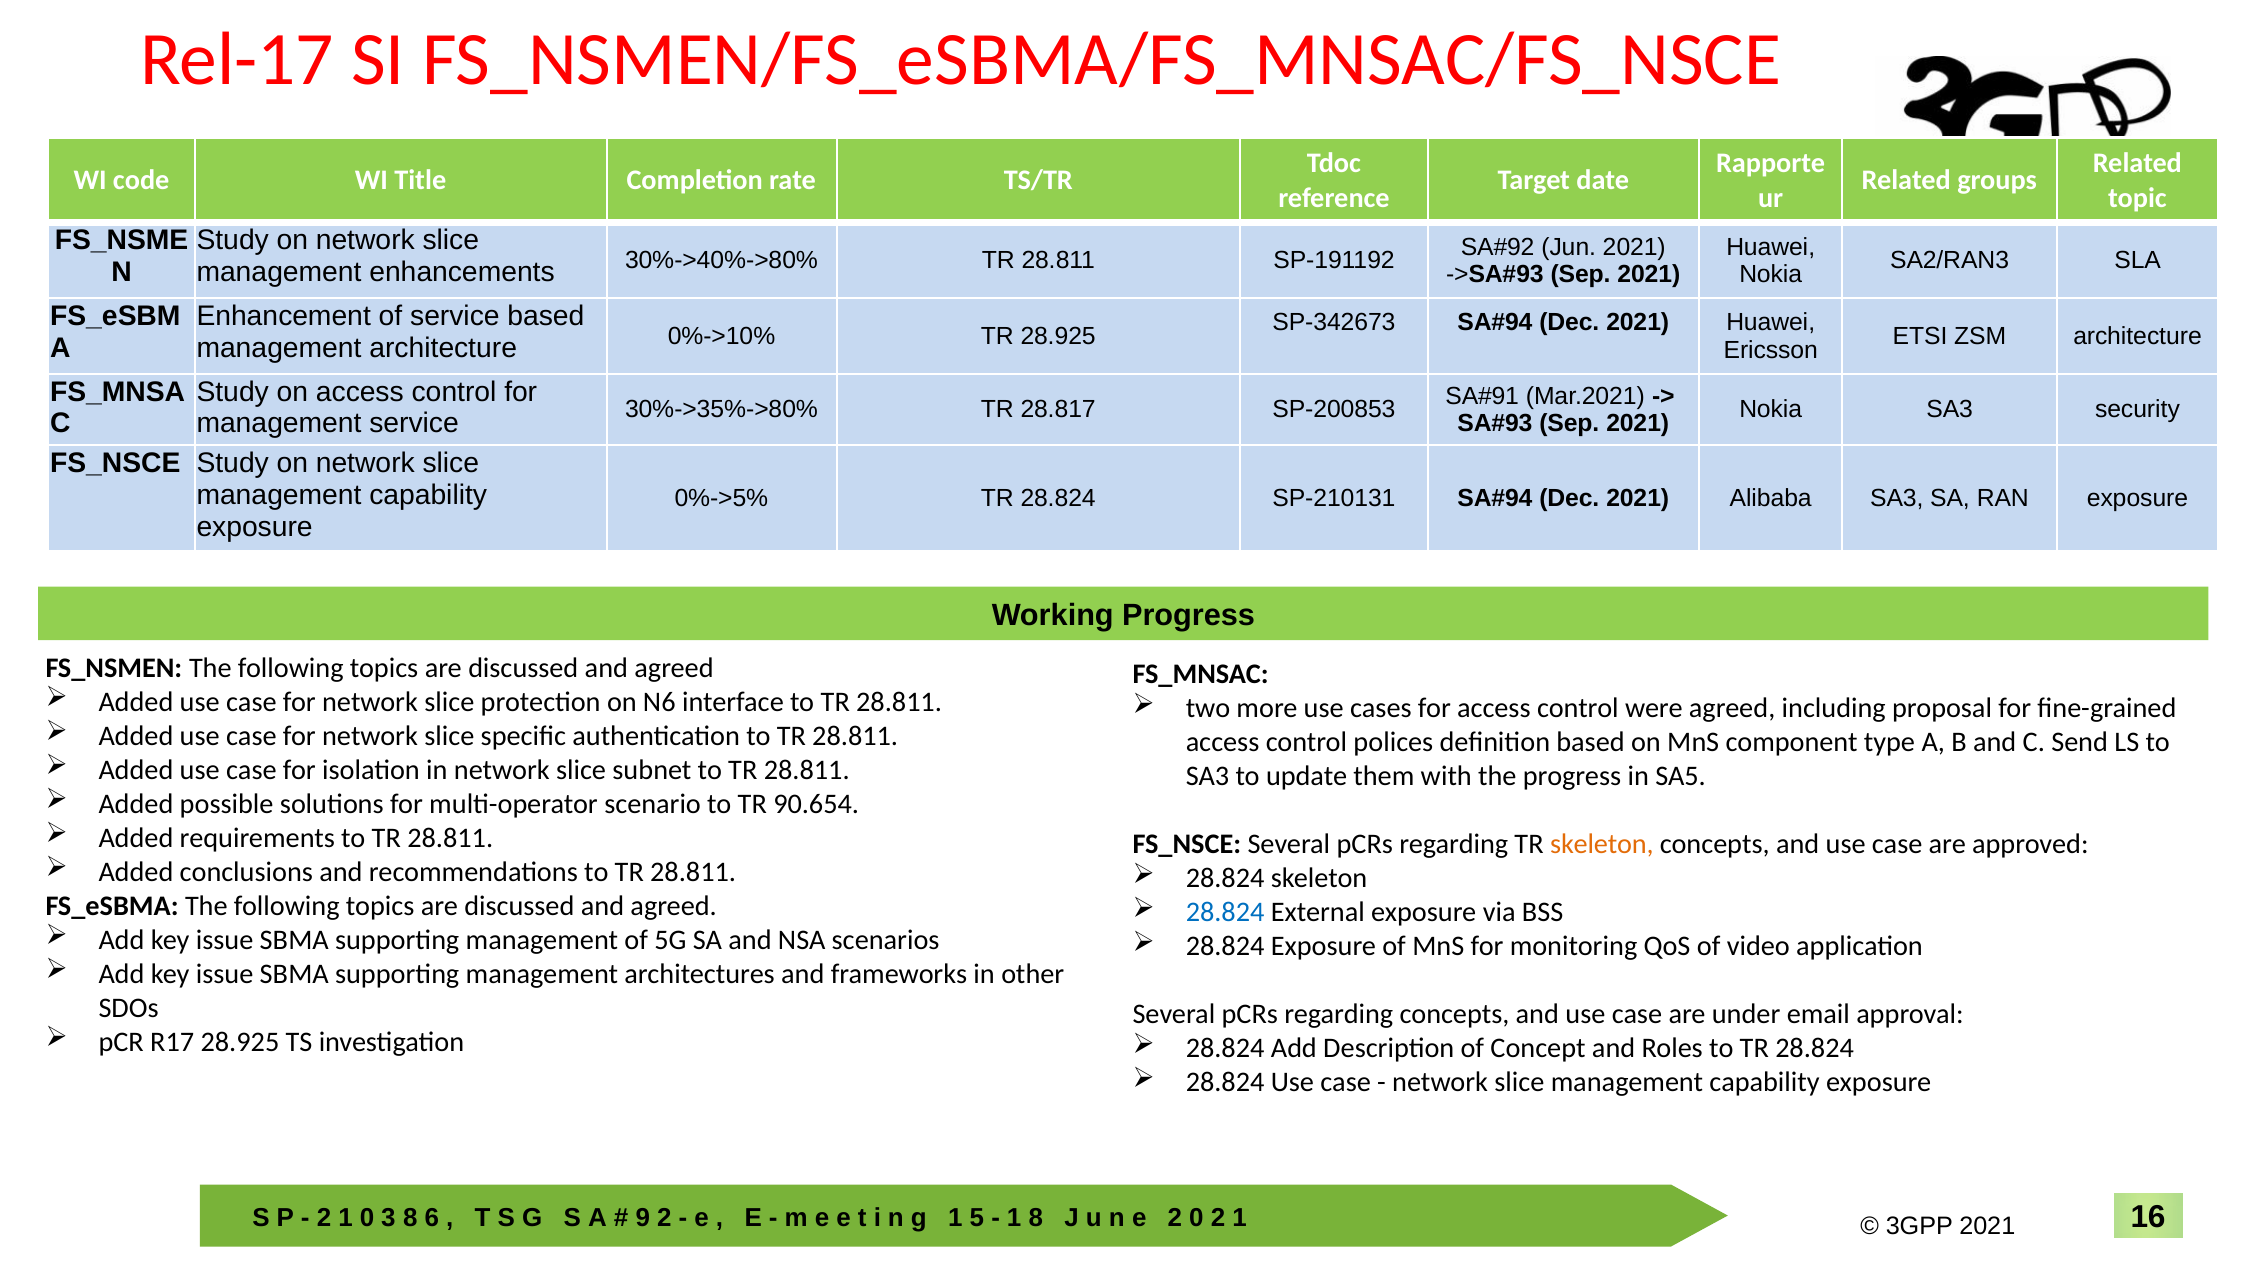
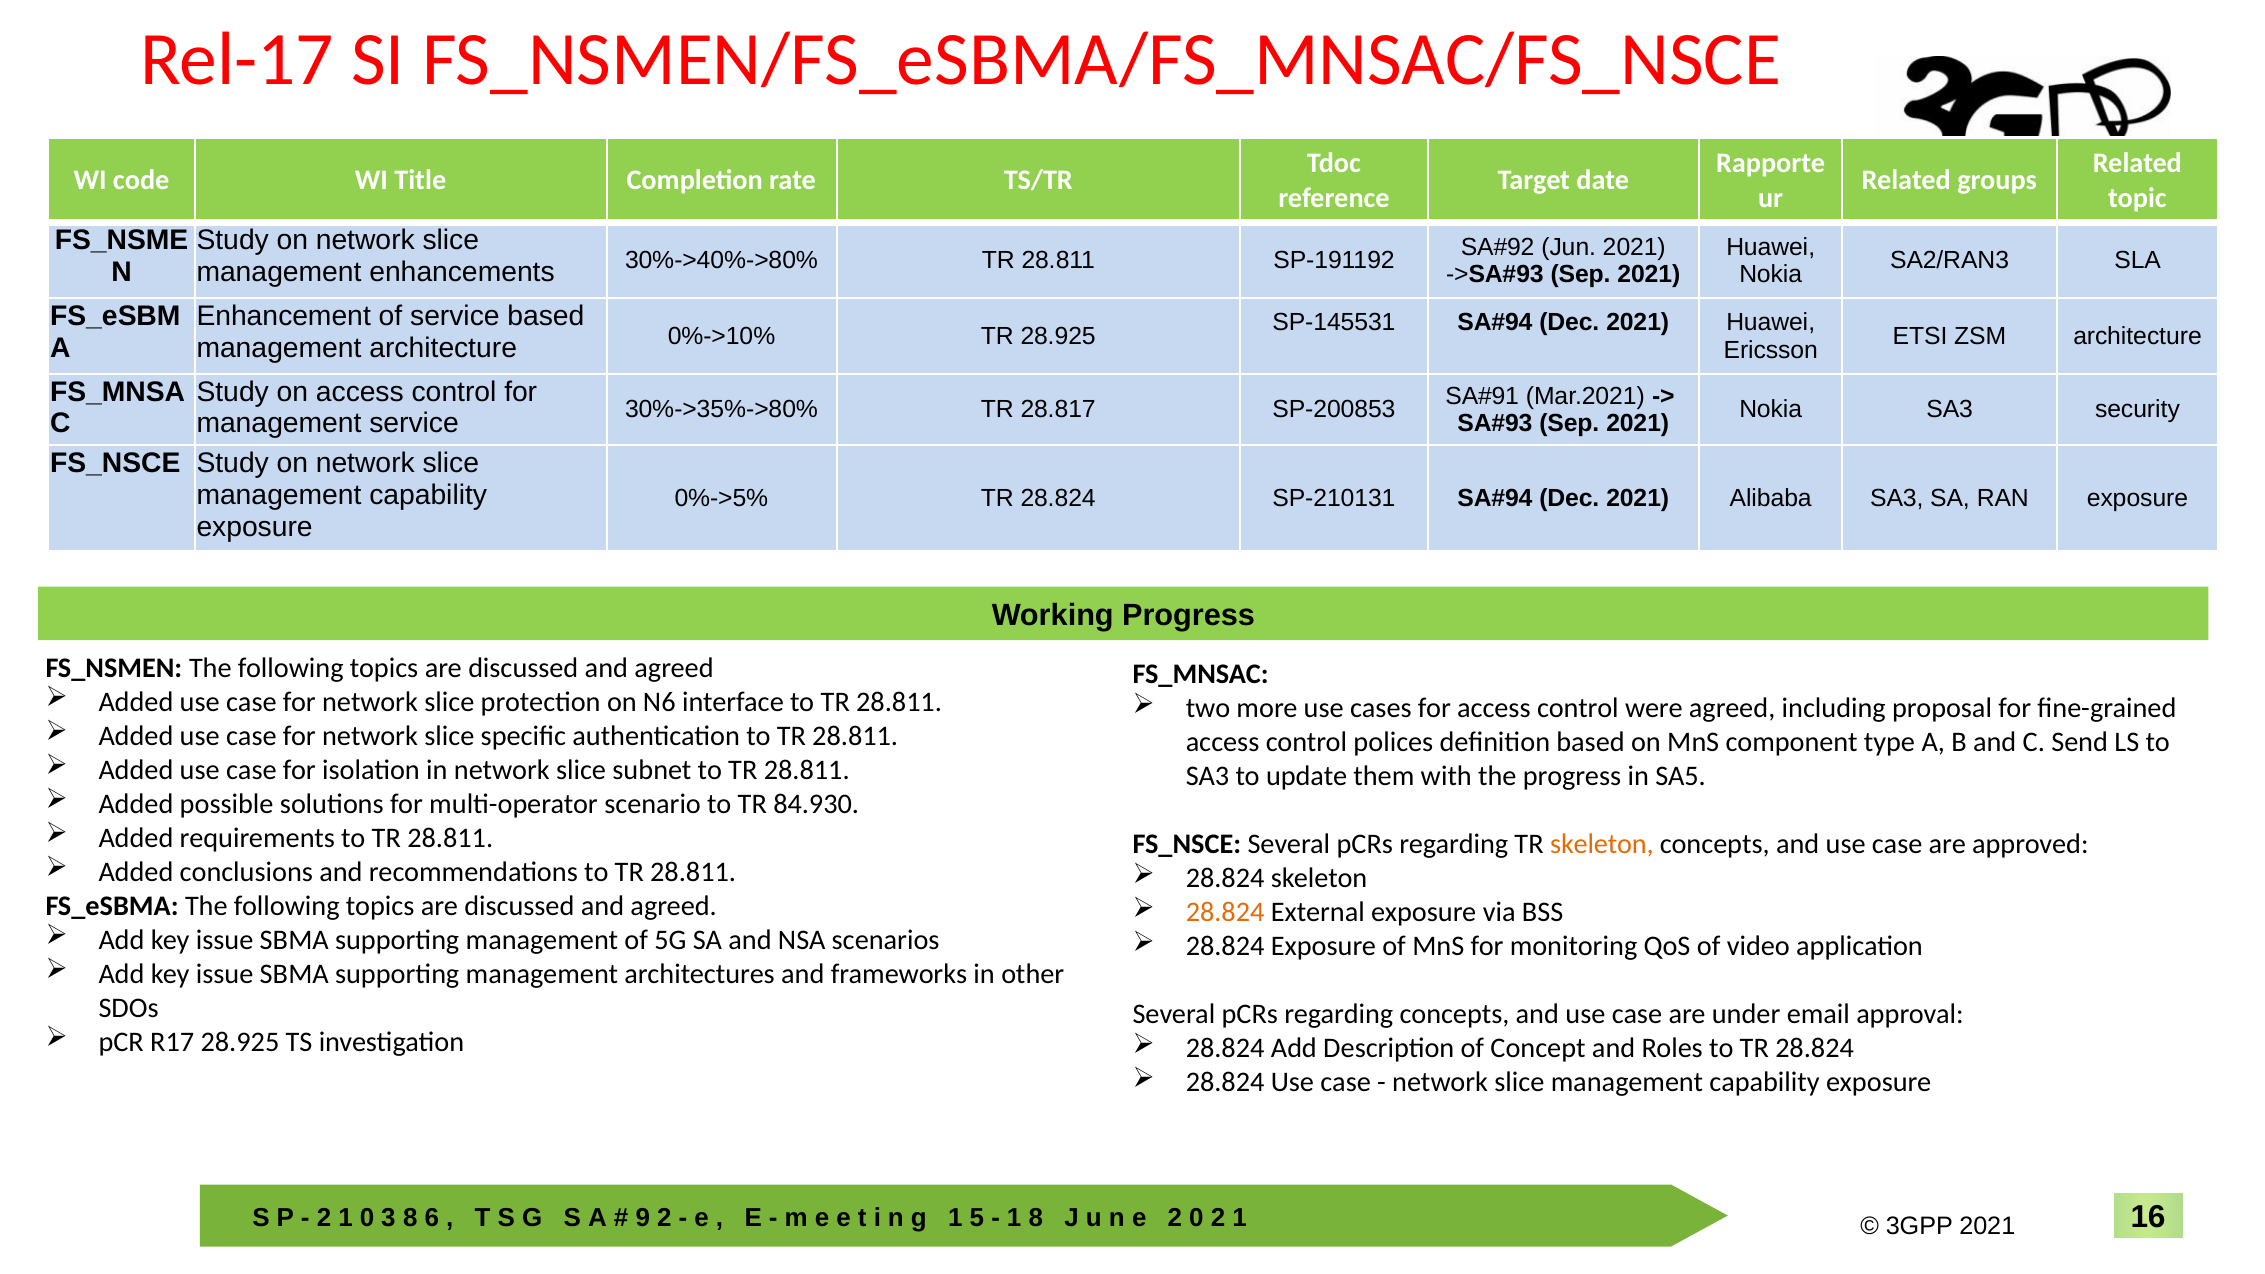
SP-342673: SP-342673 -> SP-145531 (1334, 323)
90.654: 90.654 -> 84.930 (816, 804)
28.824 colour: blue -> orange (1225, 912)
